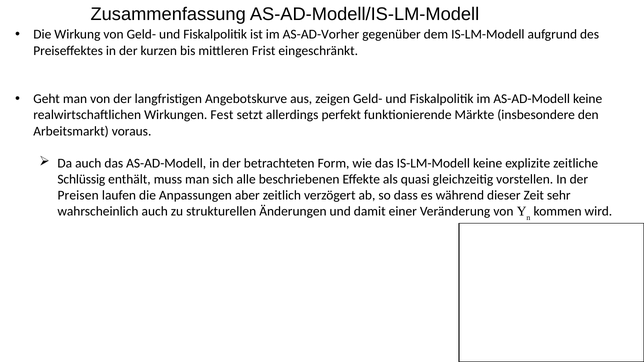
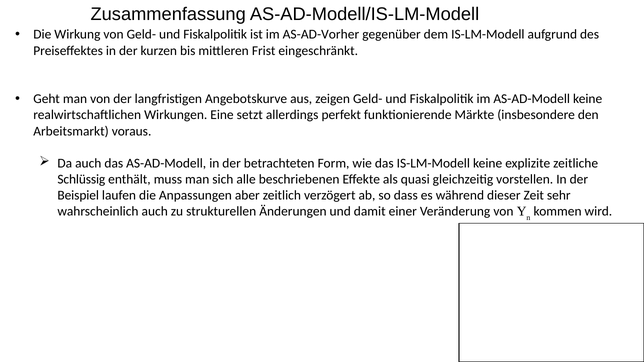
Fest: Fest -> Eine (222, 115)
Preisen: Preisen -> Beispiel (78, 196)
